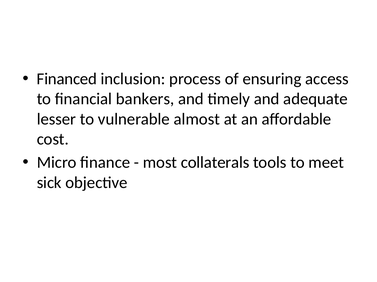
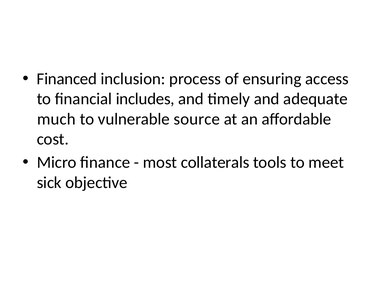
bankers: bankers -> includes (145, 99)
lesser: lesser -> much (56, 119)
almost: almost -> source (197, 119)
